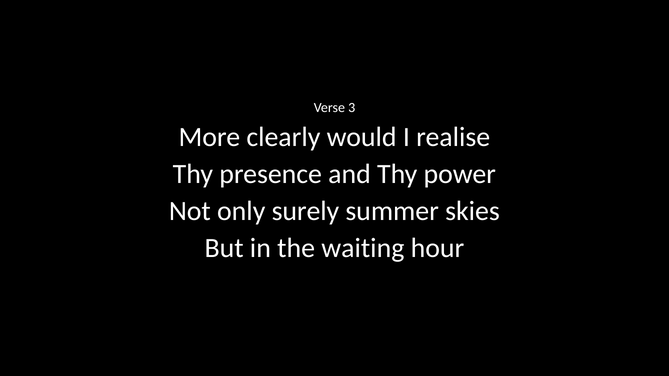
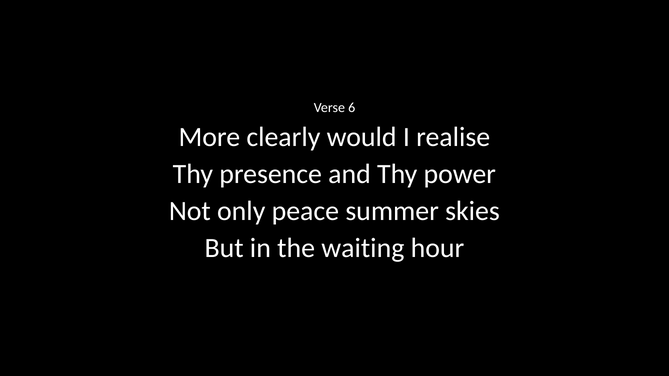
3: 3 -> 6 (352, 108)
surely: surely -> peace (305, 211)
